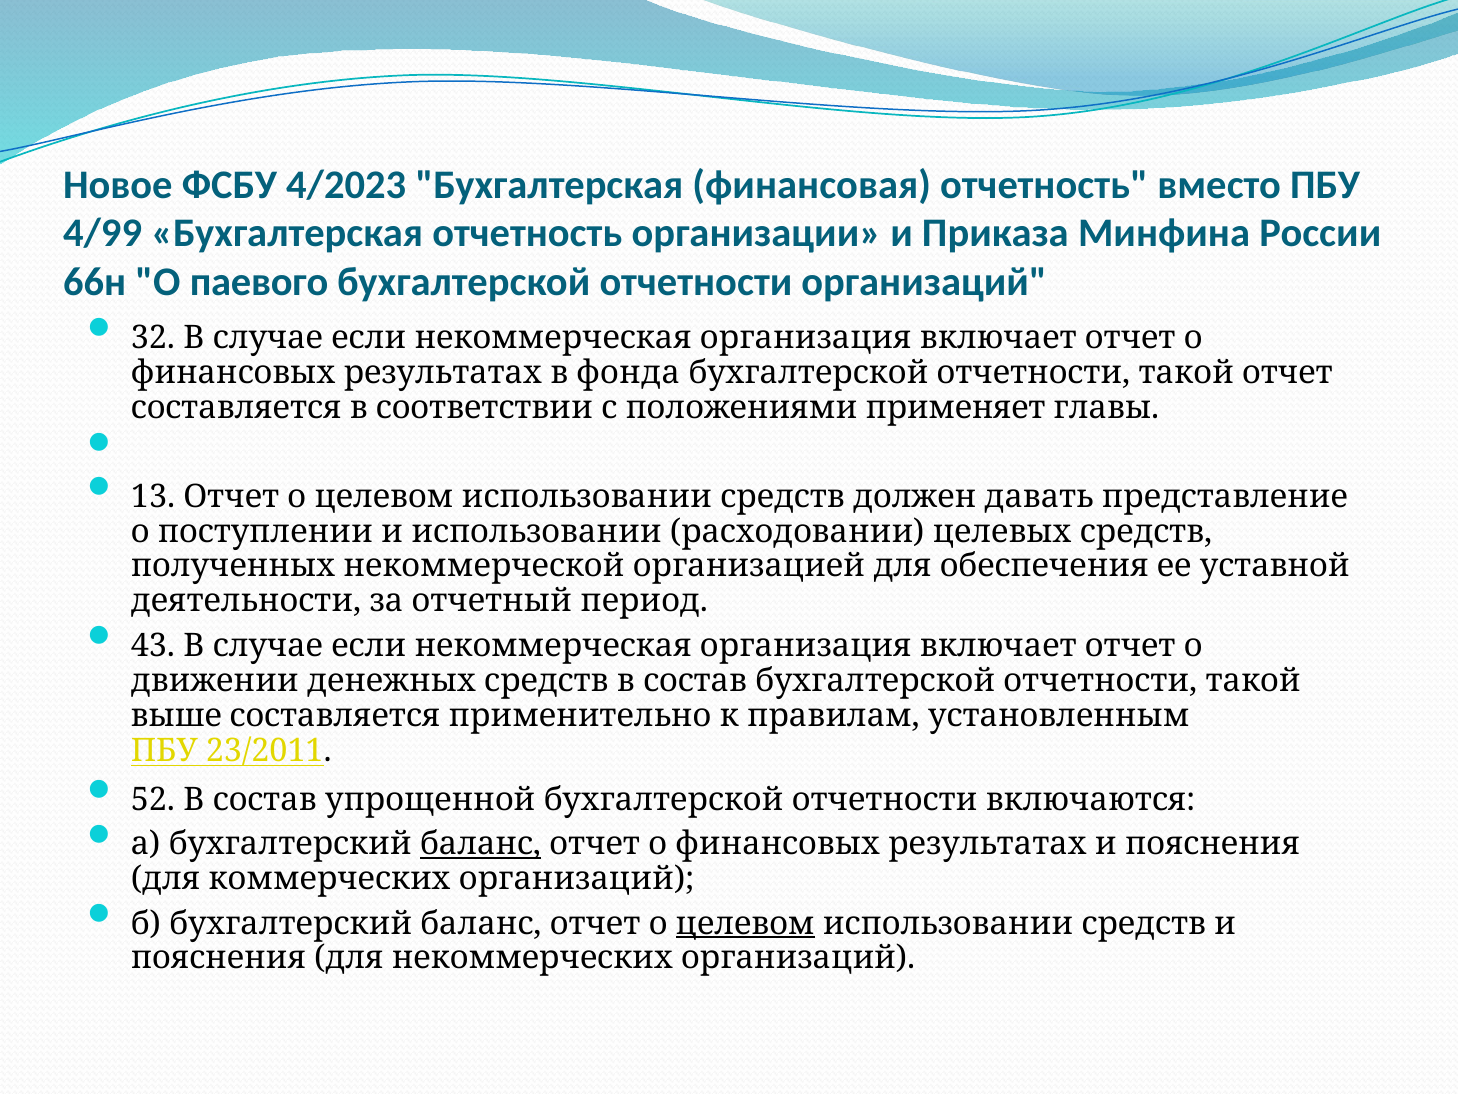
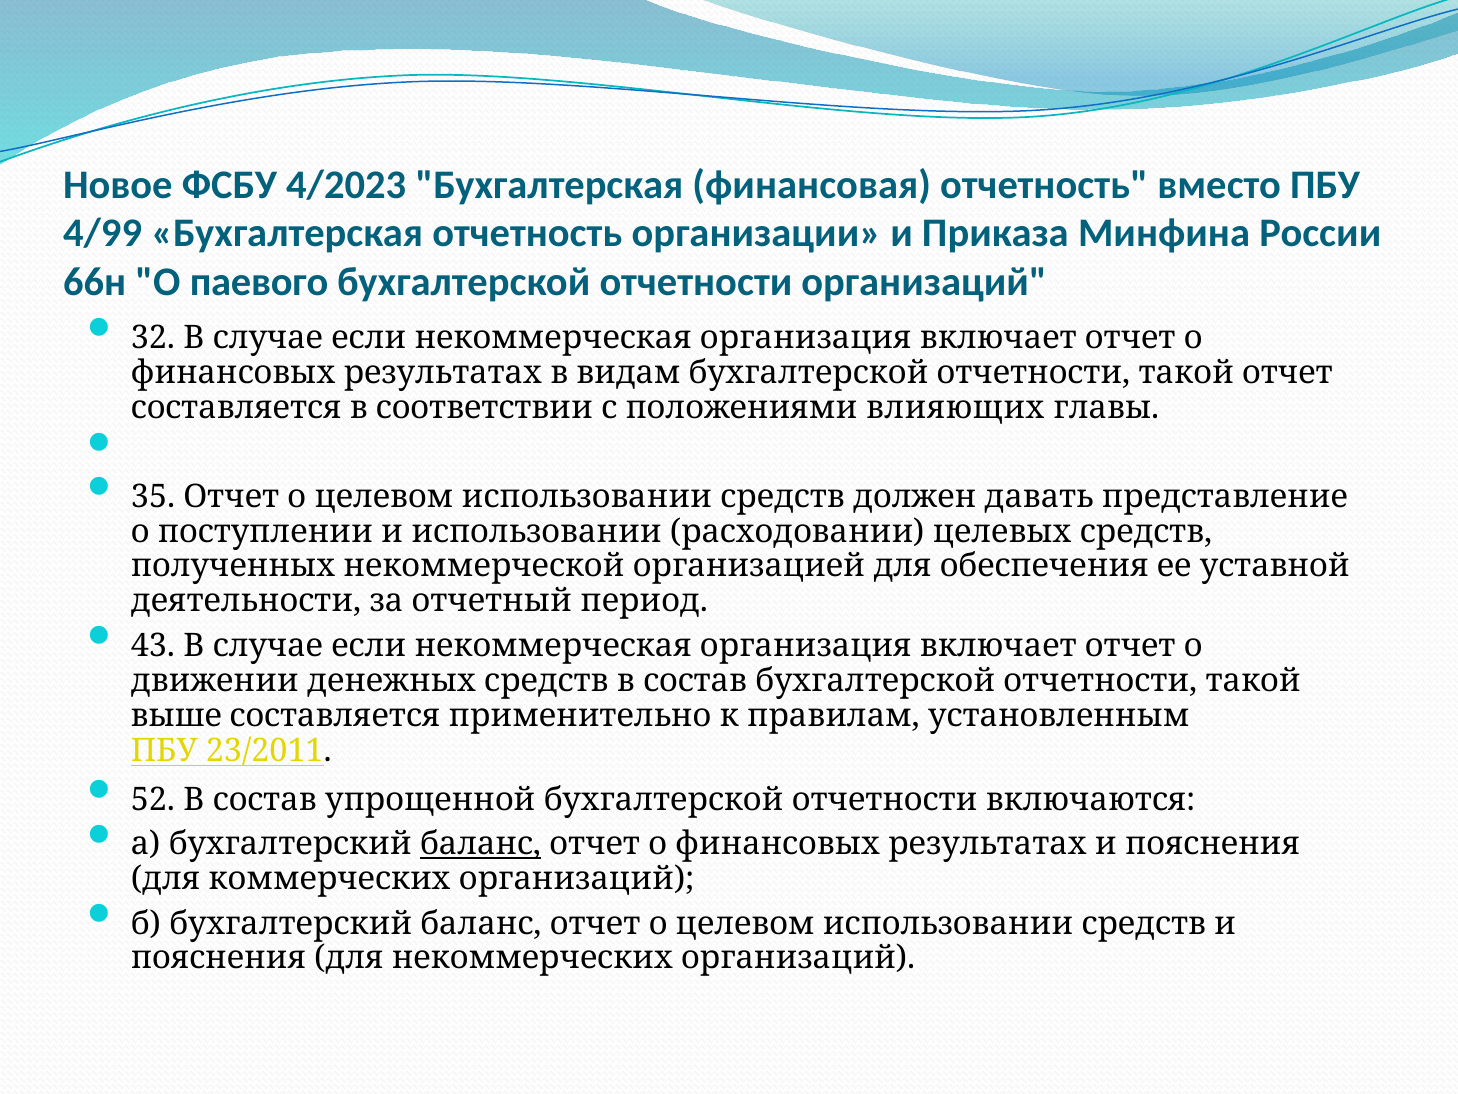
фонда: фонда -> видам (628, 372)
применяет: применяет -> влияющих (955, 407)
13: 13 -> 35 (153, 496)
целевом underline: present -> none (745, 923)
